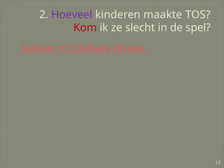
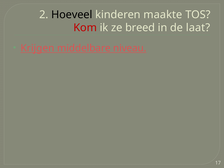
Hoeveel colour: purple -> black (72, 15)
slecht: slecht -> breed (140, 28)
spel: spel -> laat (198, 28)
Serieus: Serieus -> Krijgen (37, 48)
